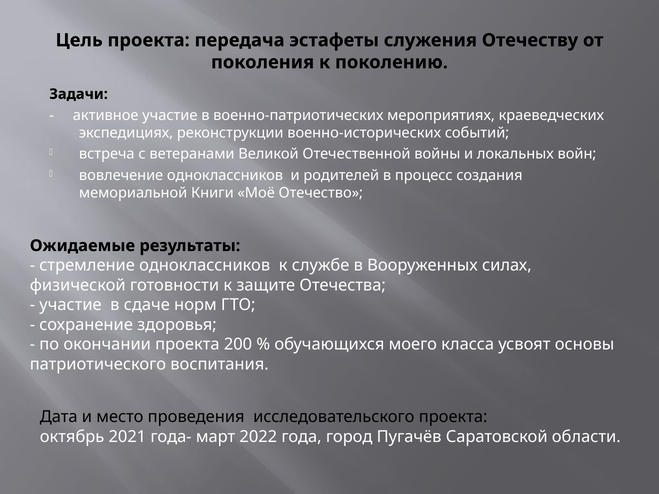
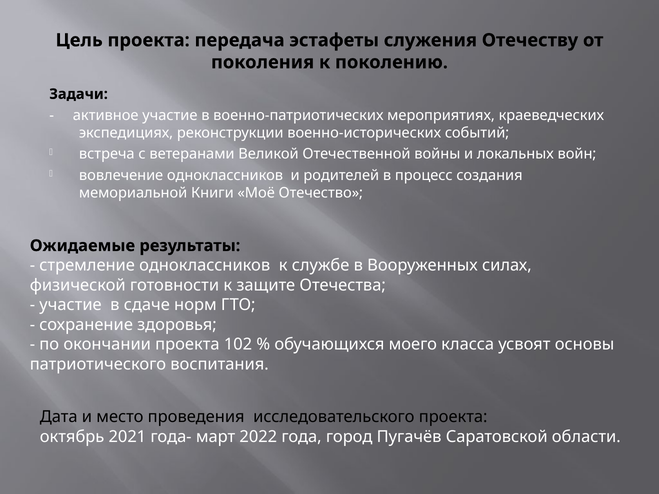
200: 200 -> 102 (238, 345)
